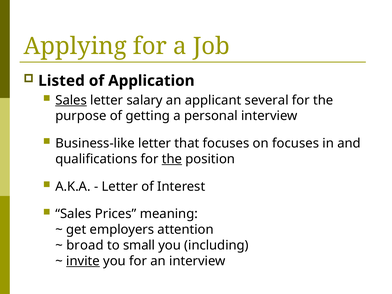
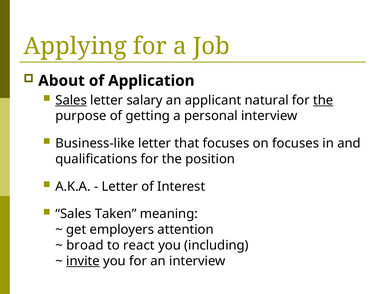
Listed: Listed -> About (62, 81)
several: several -> natural (267, 100)
the underline: none -> present (323, 100)
the underline: present -> none (172, 159)
Prices: Prices -> Taken (116, 214)
small: small -> react (139, 245)
